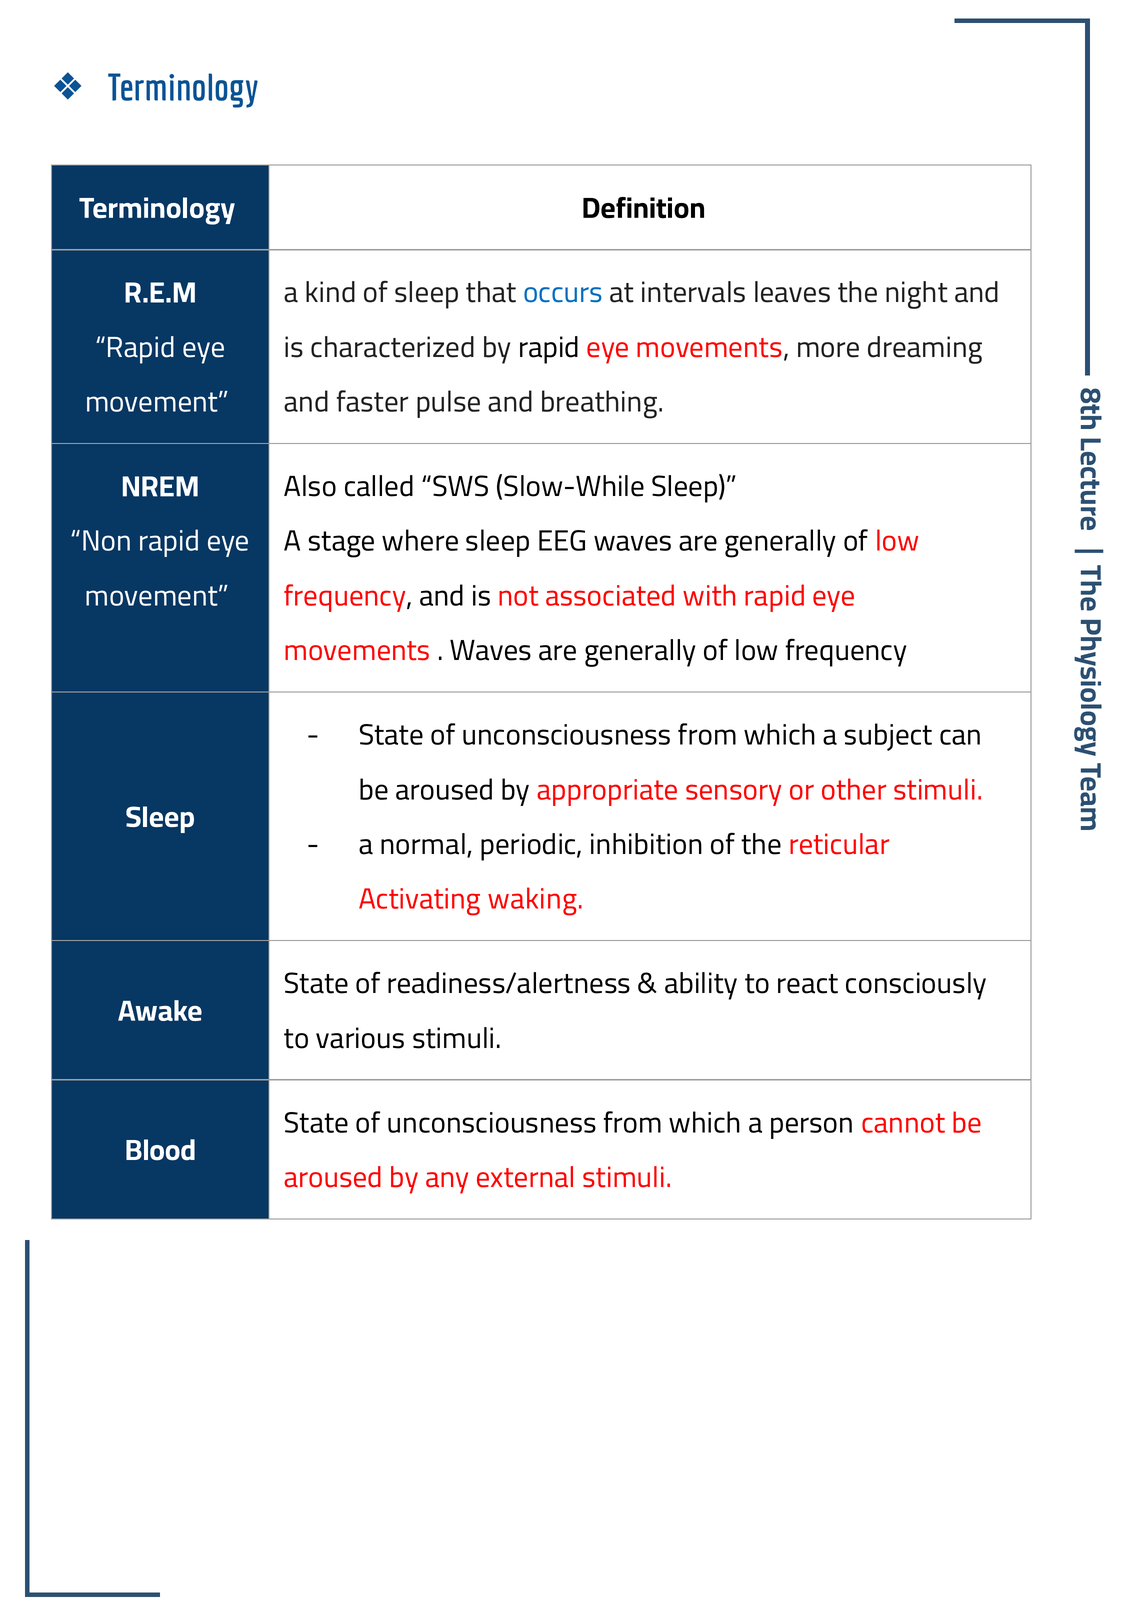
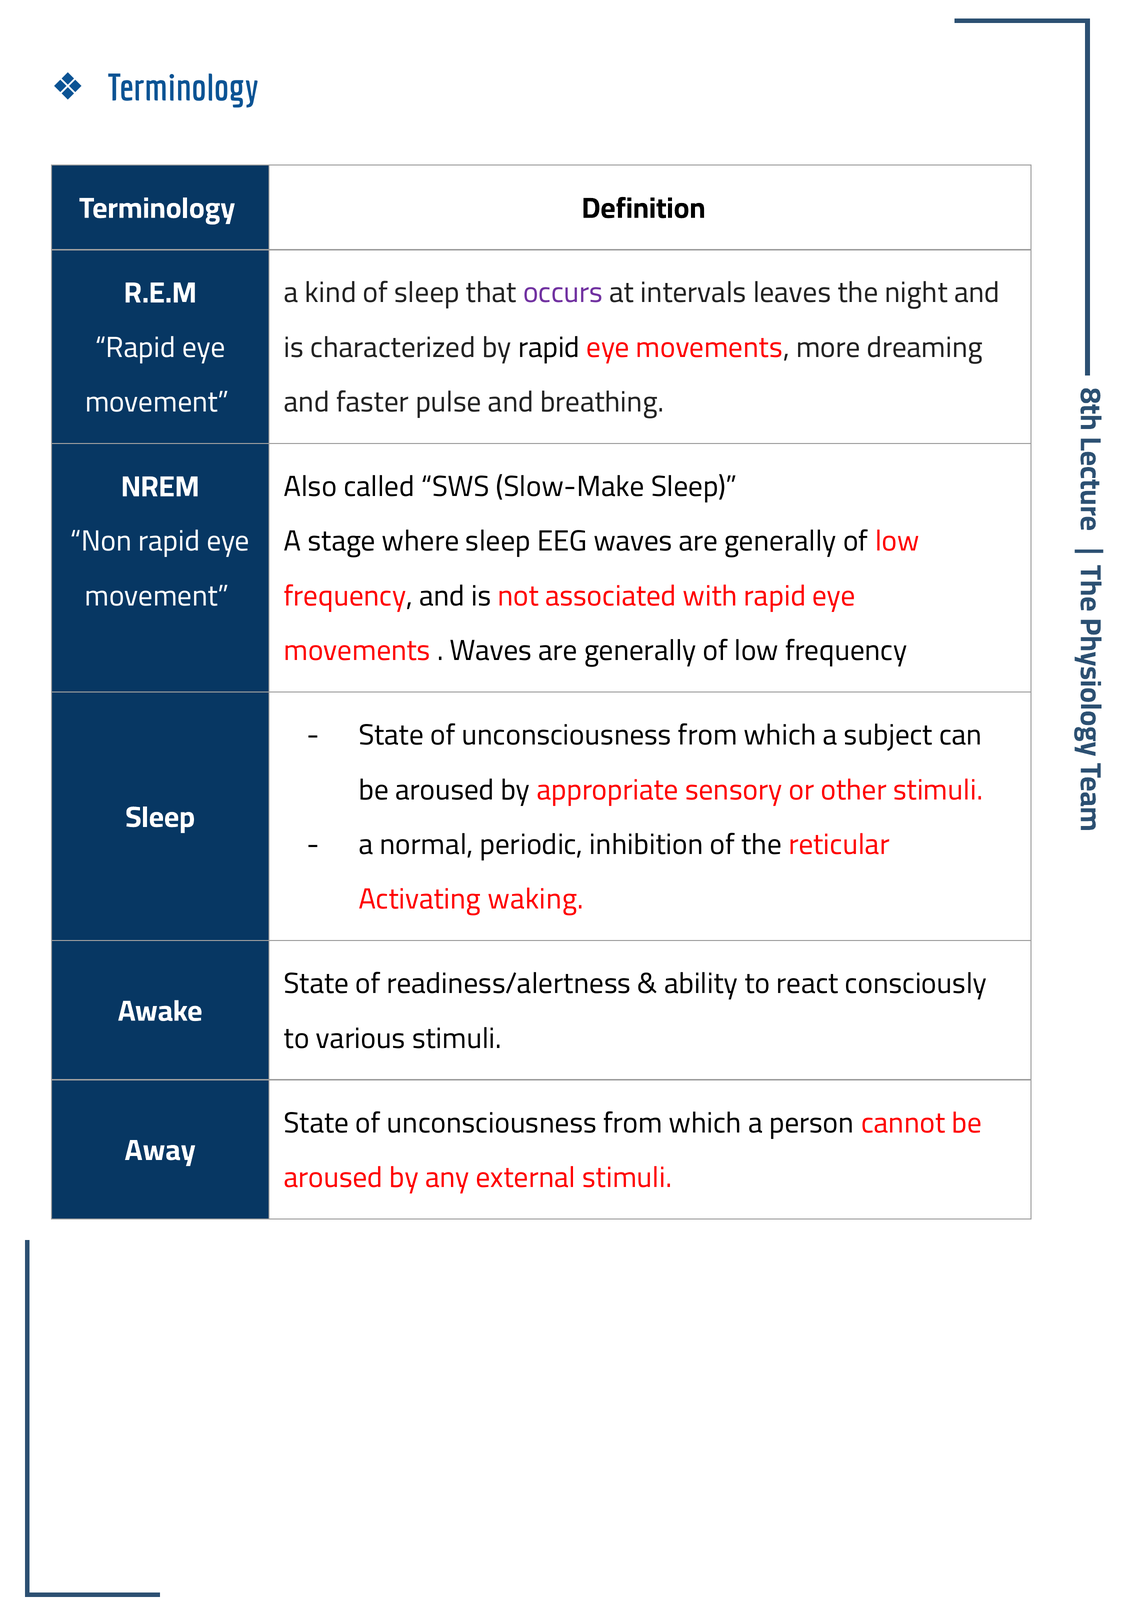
occurs colour: blue -> purple (563, 293)
Slow-While: Slow-While -> Slow-Make (570, 487)
Blood: Blood -> Away (160, 1150)
